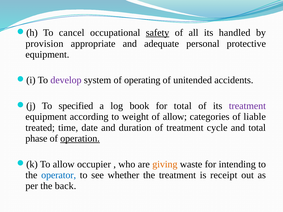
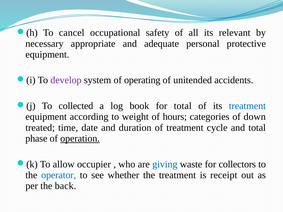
safety underline: present -> none (158, 33)
handled: handled -> relevant (235, 33)
provision: provision -> necessary (44, 44)
specified: specified -> collected (76, 106)
treatment colour: purple -> blue (247, 106)
of allow: allow -> hours (175, 117)
liable: liable -> down (255, 117)
giving colour: orange -> blue (165, 164)
intending: intending -> collectors (237, 164)
